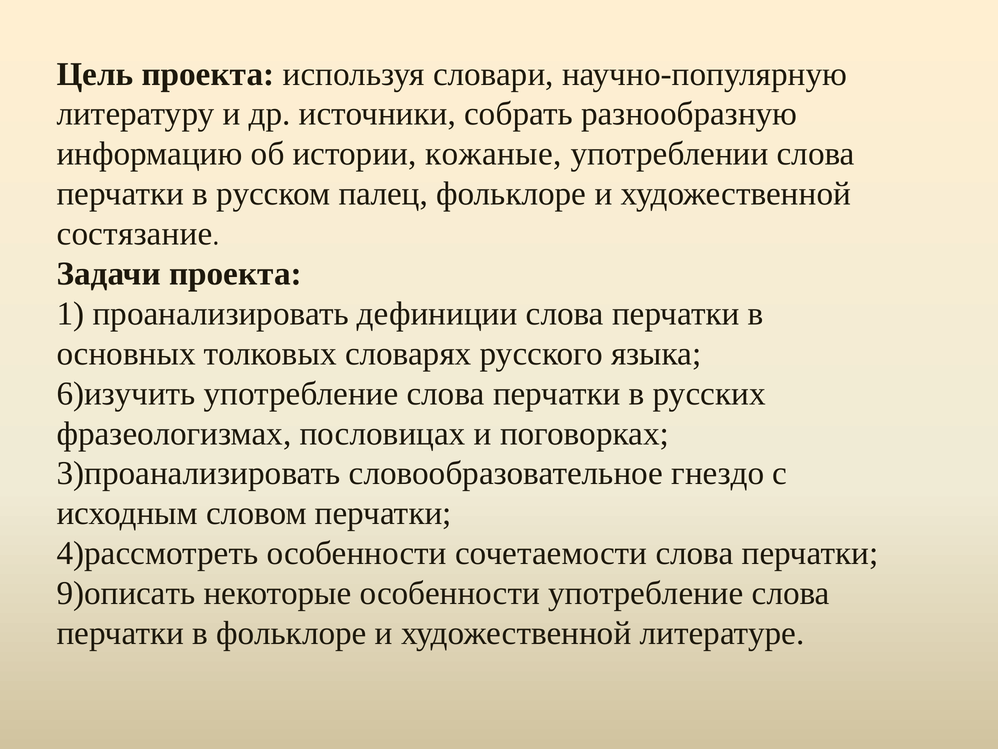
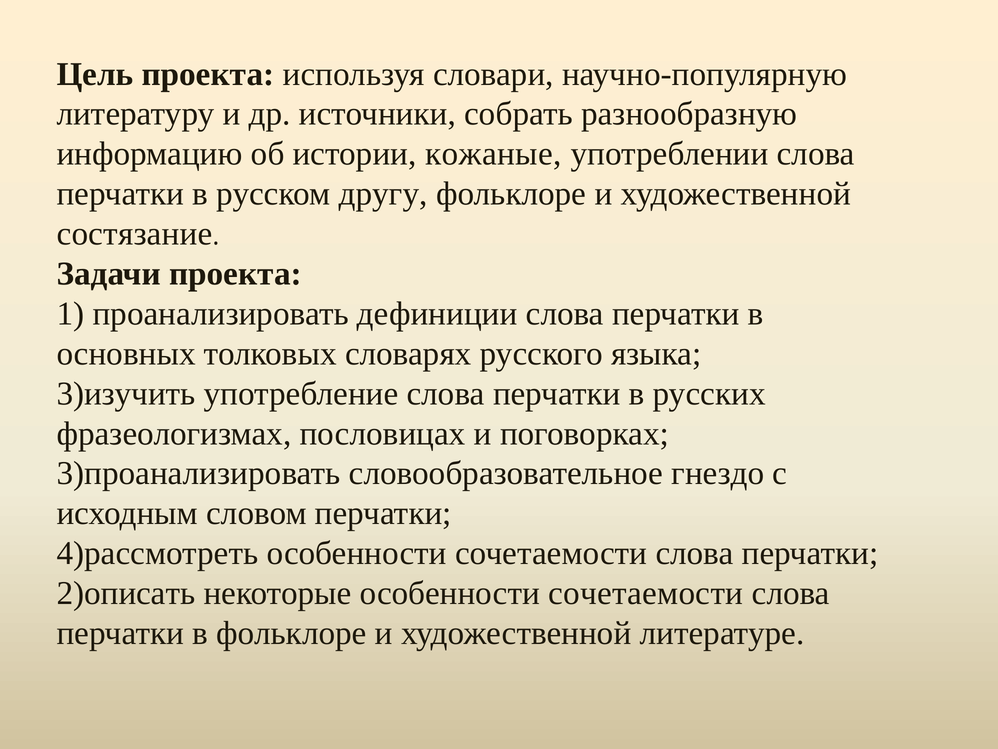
палец: палец -> другу (383, 194)
6)изучить: 6)изучить -> 3)изучить (126, 393)
9)описать: 9)описать -> 2)описать (126, 593)
некоторые особенности употребление: употребление -> сочетаемости (646, 593)
